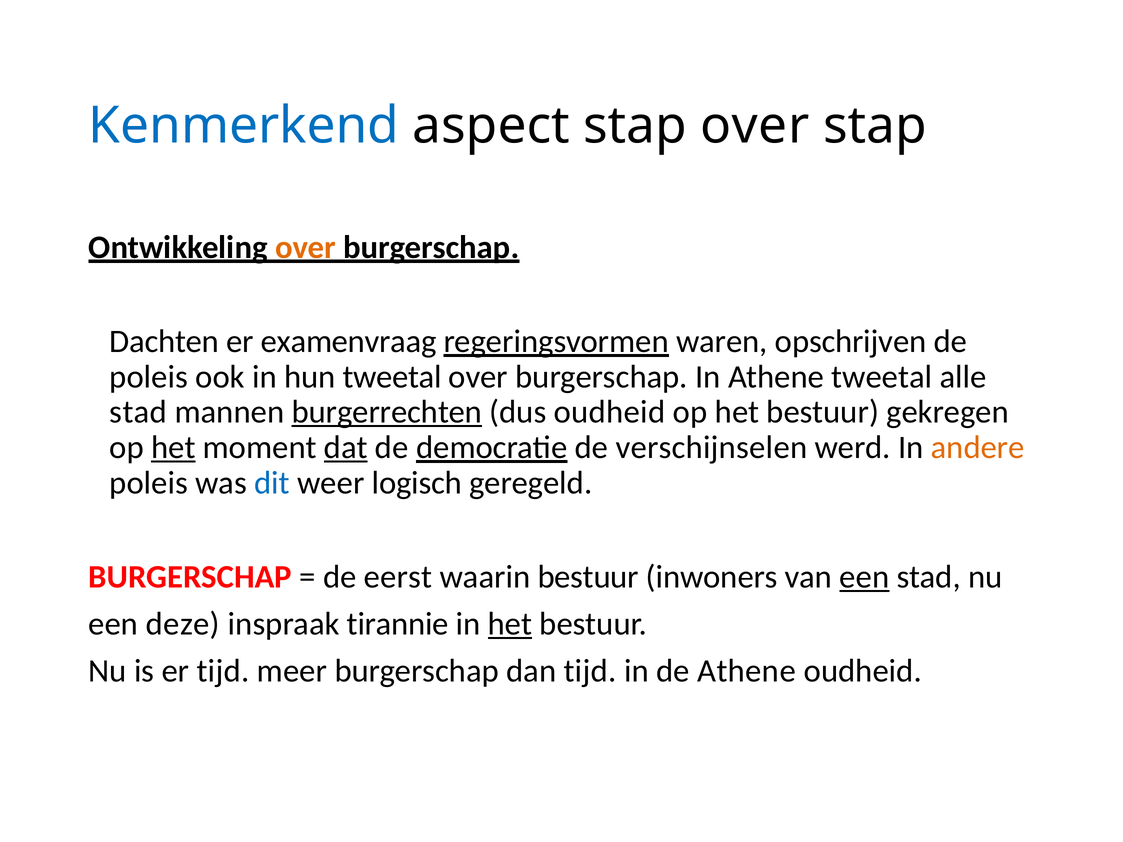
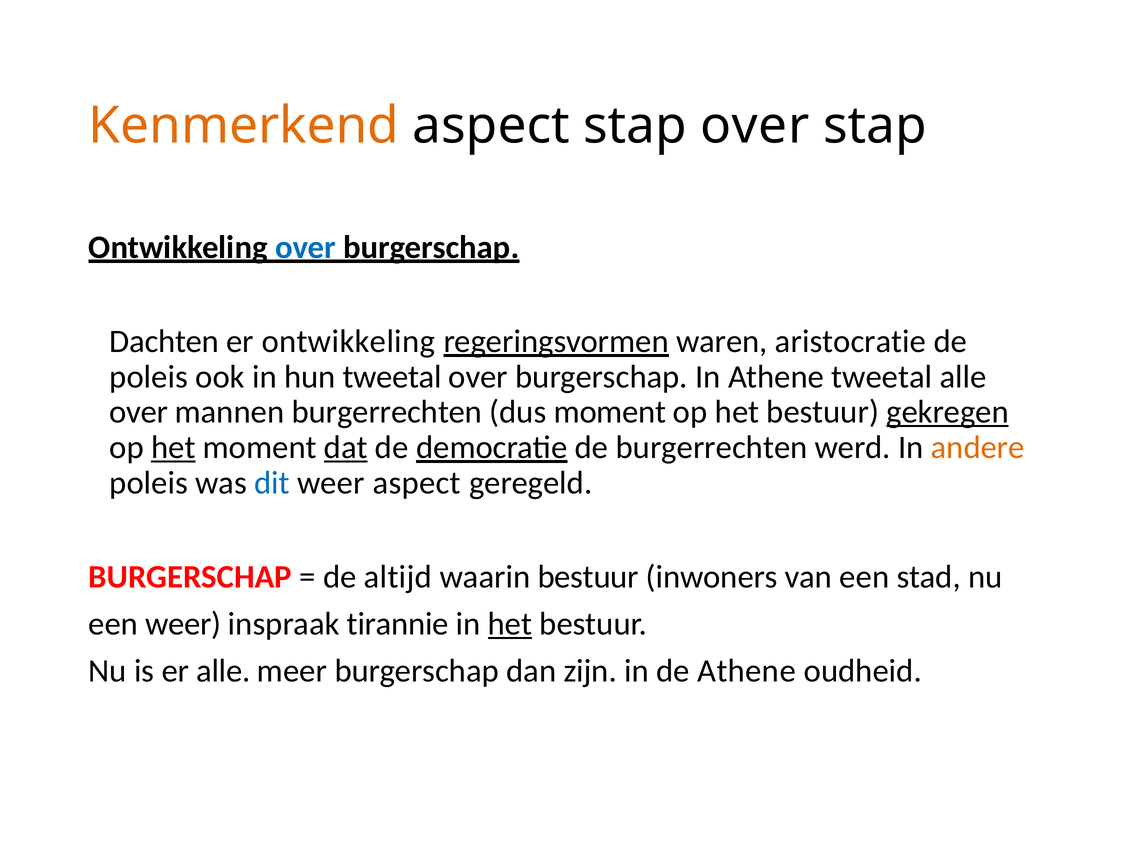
Kenmerkend colour: blue -> orange (244, 126)
over colour: orange -> blue (306, 247)
er examenvraag: examenvraag -> ontwikkeling (348, 341)
opschrijven: opschrijven -> aristocratie (851, 341)
stad: stad -> over (139, 412)
burgerrechten underline: present -> none (387, 412)
dus oudheid: oudheid -> moment (610, 412)
gekregen underline: none -> present (948, 412)
de verschijnselen: verschijnselen -> burgerrechten (712, 448)
weer logisch: logisch -> aspect (417, 483)
eerst: eerst -> altijd (398, 577)
een underline: present -> none (864, 577)
een deze: deze -> weer (183, 624)
er tijd: tijd -> alle (223, 671)
dan tijd: tijd -> zijn (590, 671)
